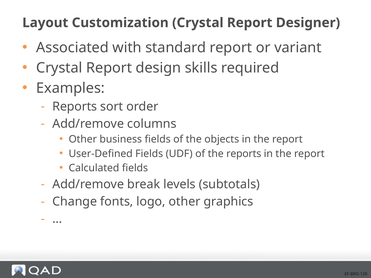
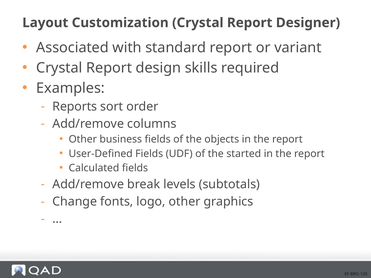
the reports: reports -> started (244, 154)
